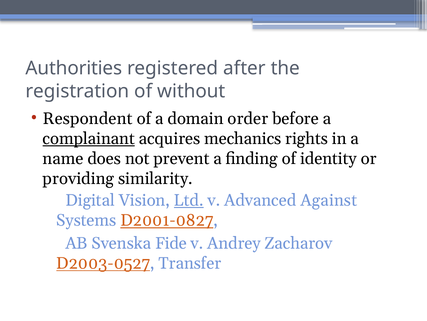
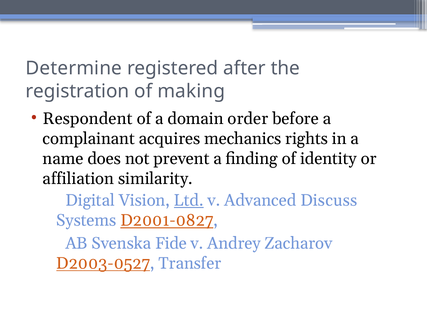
Authorities: Authorities -> Determine (74, 68)
without: without -> making (191, 91)
complainant underline: present -> none (89, 138)
providing: providing -> affiliation (78, 178)
Against: Against -> Discuss (329, 200)
